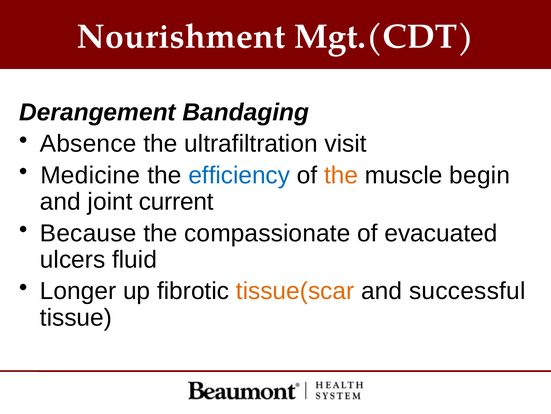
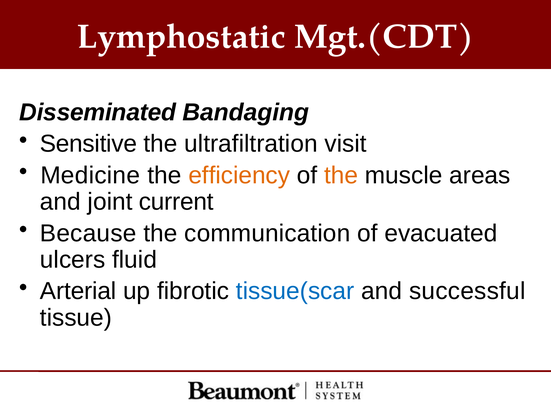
Nourishment: Nourishment -> Lymphostatic (181, 37)
Derangement: Derangement -> Disseminated (98, 112)
Absence: Absence -> Sensitive (88, 144)
efficiency colour: blue -> orange (239, 175)
begin: begin -> areas (480, 175)
compassionate: compassionate -> communication (267, 233)
Longer: Longer -> Arterial (78, 291)
tissue(scar colour: orange -> blue (295, 291)
